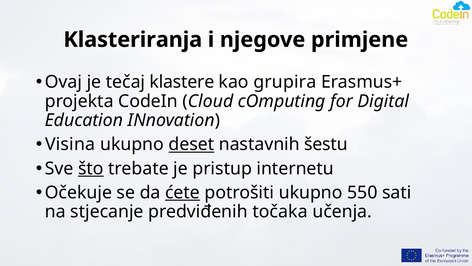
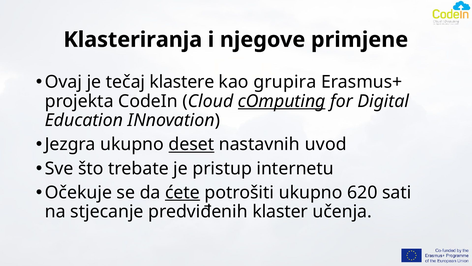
cOmputing underline: none -> present (282, 101)
Visina: Visina -> Jezgra (70, 144)
šestu: šestu -> uvod (326, 144)
što underline: present -> none (91, 168)
550: 550 -> 620 (362, 192)
točaka: točaka -> klaster (280, 211)
